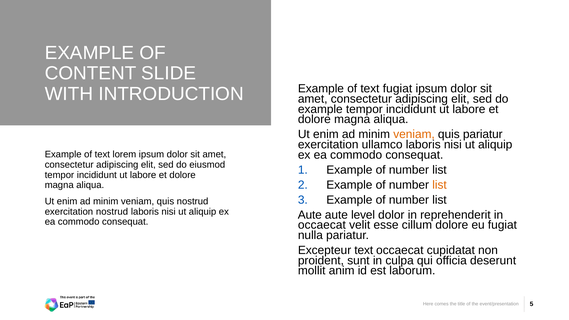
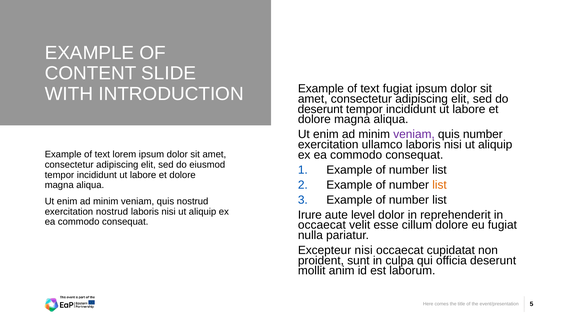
example: example -> deserunt (320, 109)
veniam colour: orange -> purple (414, 134)
quis pariatur: pariatur -> number (483, 134)
Aute: Aute -> Irure (310, 215)
Excepteur text: text -> nisi (364, 250)
